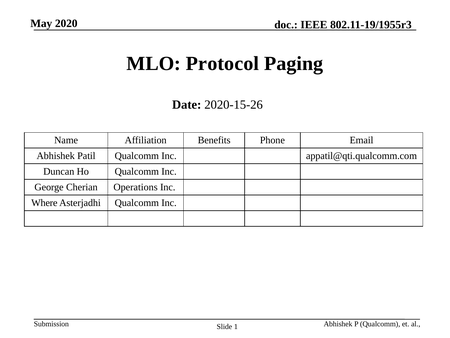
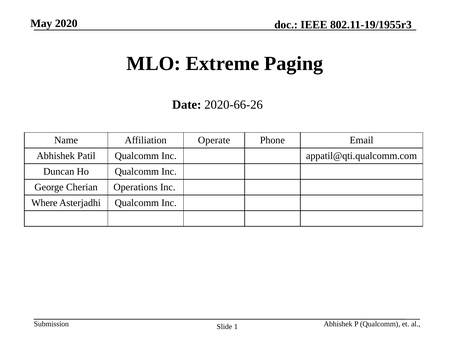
Protocol: Protocol -> Extreme (223, 64)
2020-15-26: 2020-15-26 -> 2020-66-26 (234, 105)
Benefits: Benefits -> Operate (214, 140)
